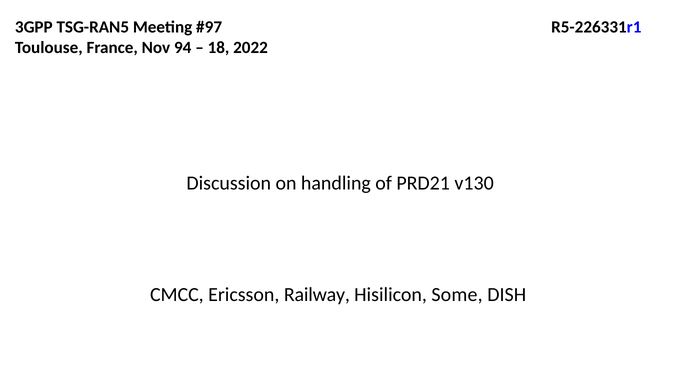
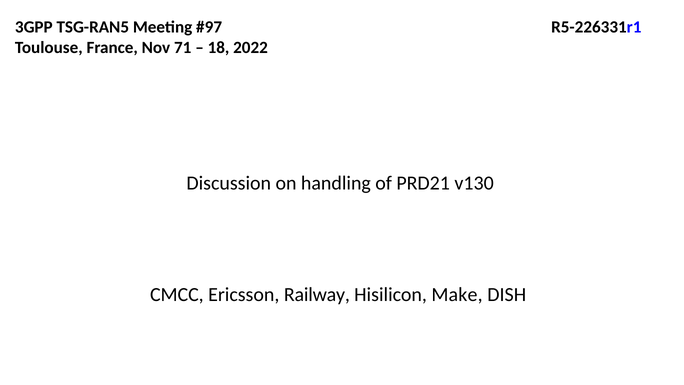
94: 94 -> 71 (183, 48)
Some: Some -> Make (457, 295)
